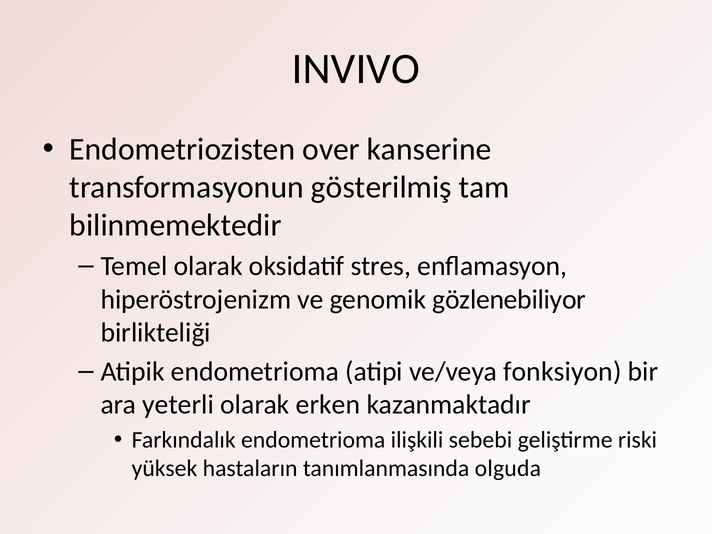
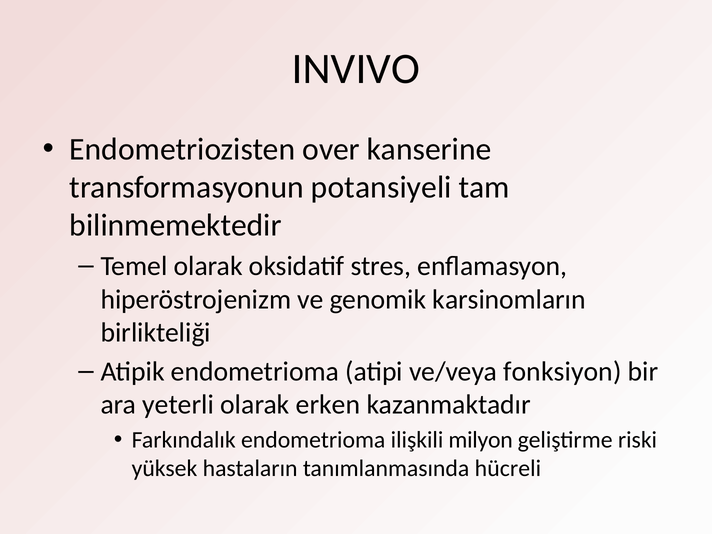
gösterilmiş: gösterilmiş -> potansiyeli (381, 187)
gözlenebiliyor: gözlenebiliyor -> karsinomların (509, 299)
sebebi: sebebi -> milyon (481, 440)
olguda: olguda -> hücreli (508, 469)
